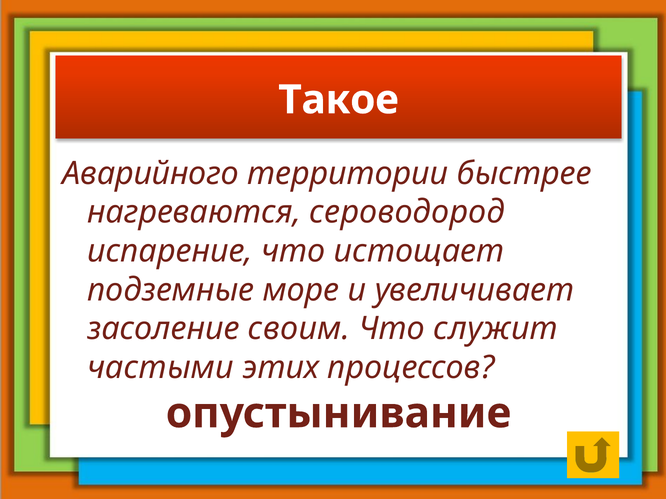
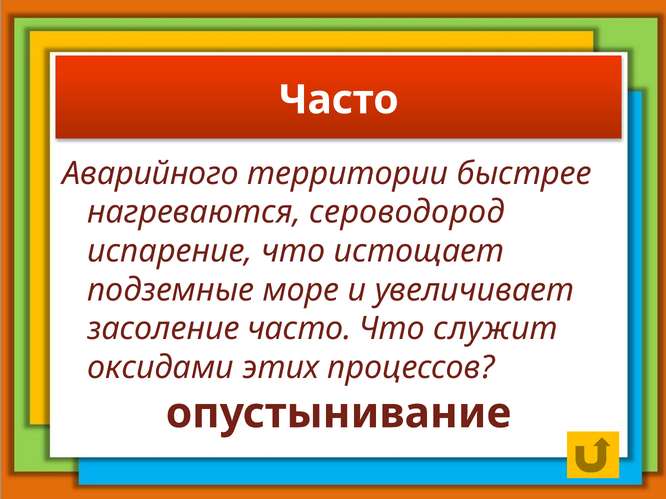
Такое: Такое -> Часто (338, 100)
засоление своим: своим -> часто (299, 329)
частыми: частыми -> оксидами (161, 368)
